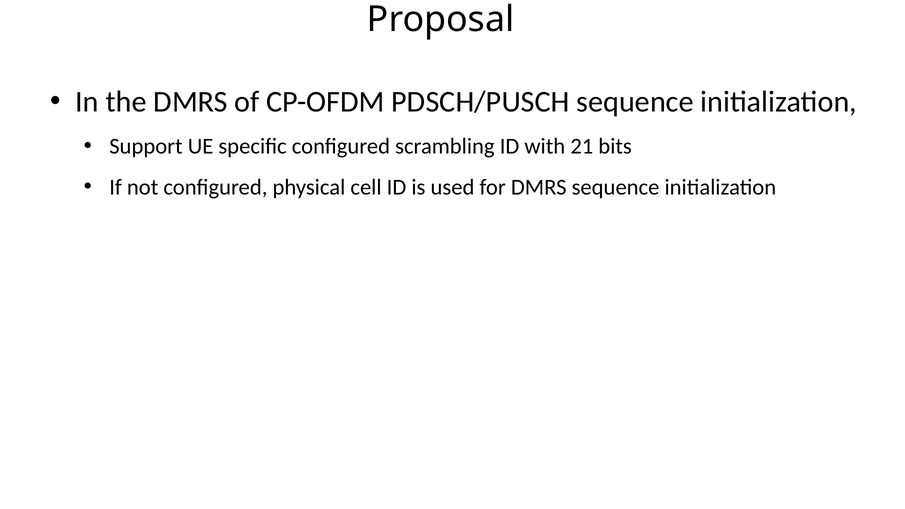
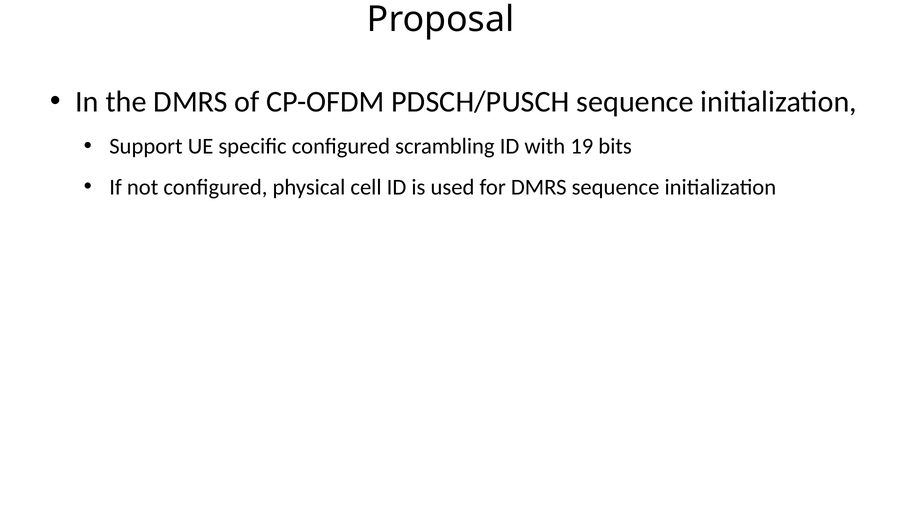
21: 21 -> 19 (582, 146)
